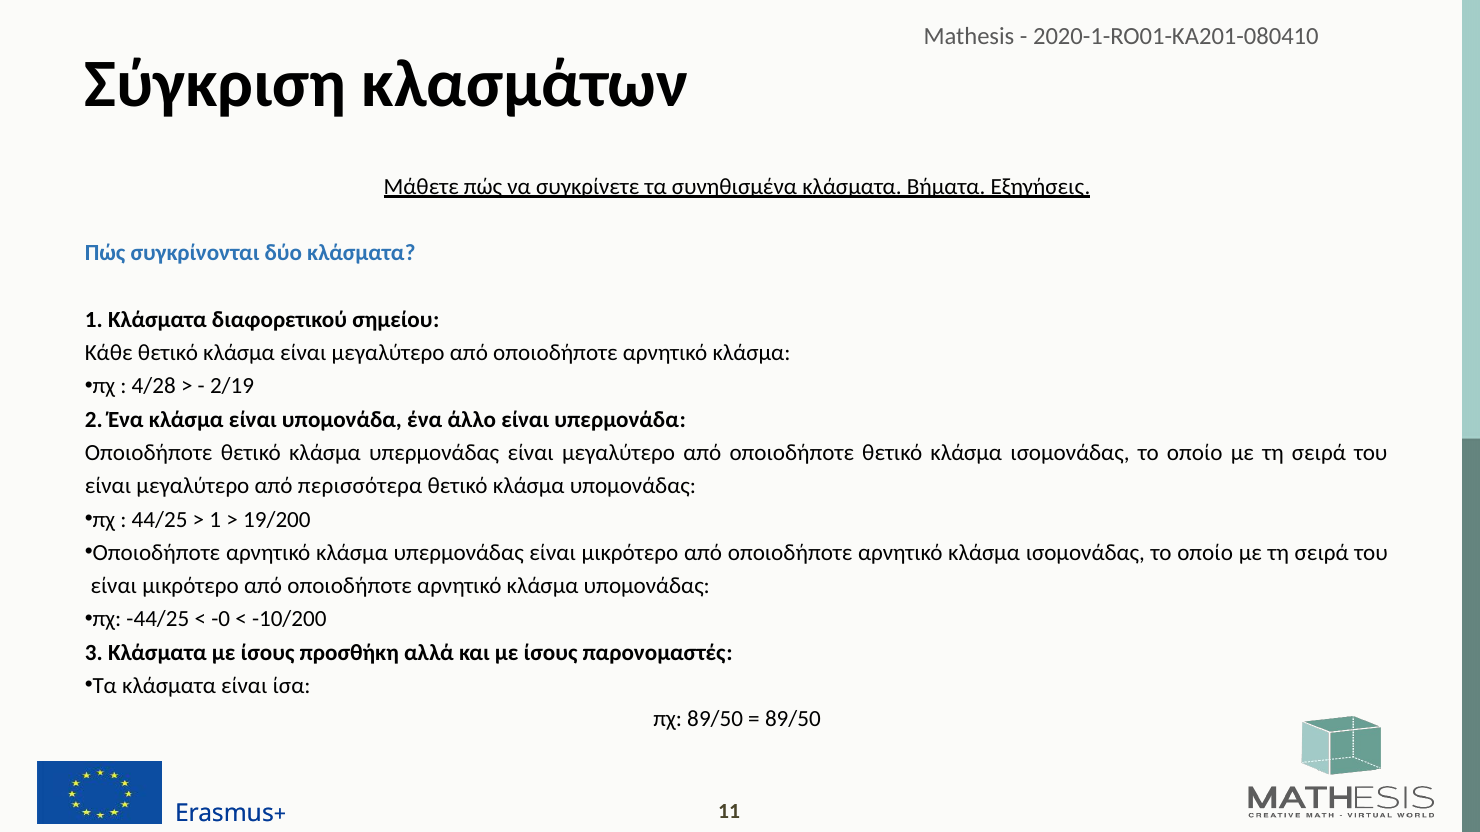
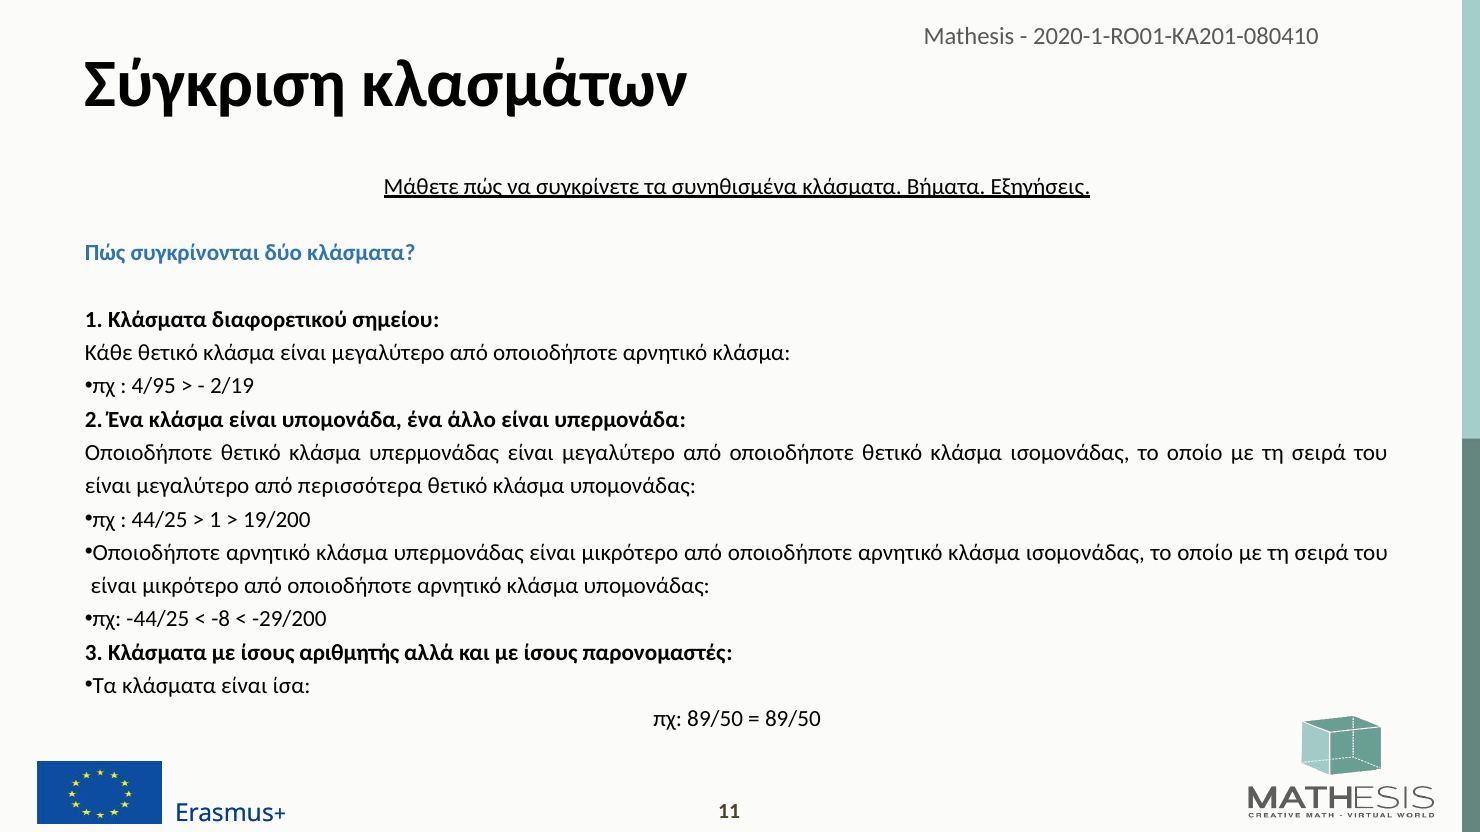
4/28: 4/28 -> 4/95 (154, 387)
-0: -0 -> -8 (221, 620)
-10/200: -10/200 -> -29/200 (289, 620)
προσθήκη: προσθήκη -> αριθμητής (349, 653)
